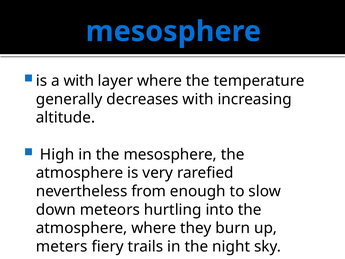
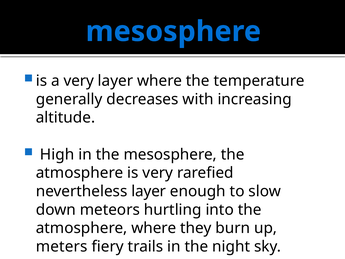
a with: with -> very (79, 81)
nevertheless from: from -> layer (149, 191)
